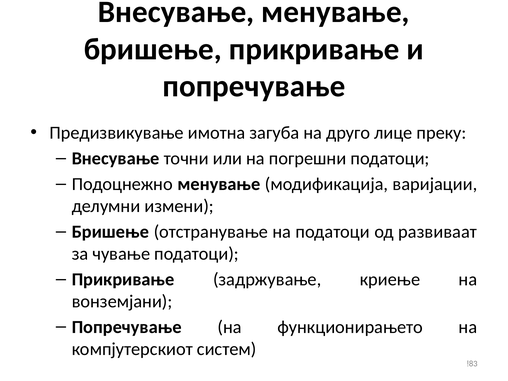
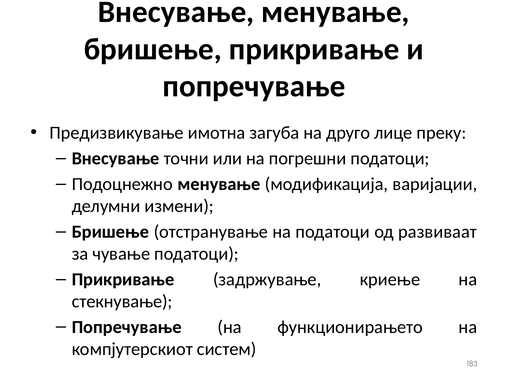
вонземјани: вонземјани -> стекнување (122, 301)
